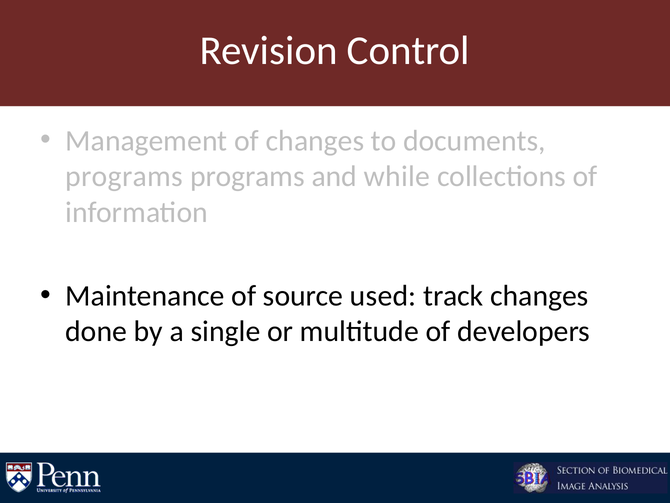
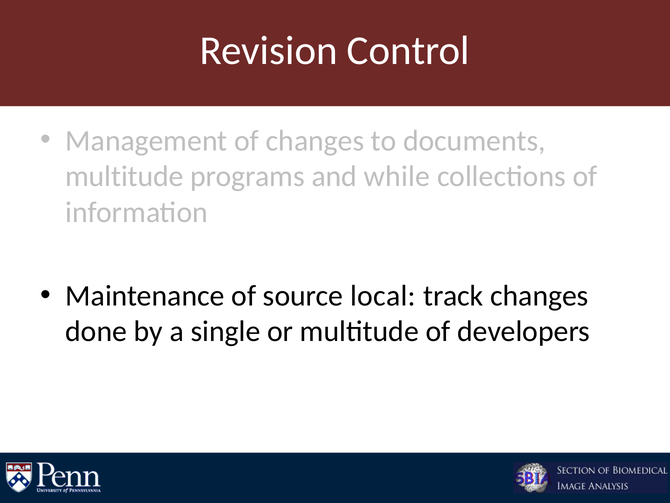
programs: programs -> multitude (124, 176)
used: used -> local (383, 295)
